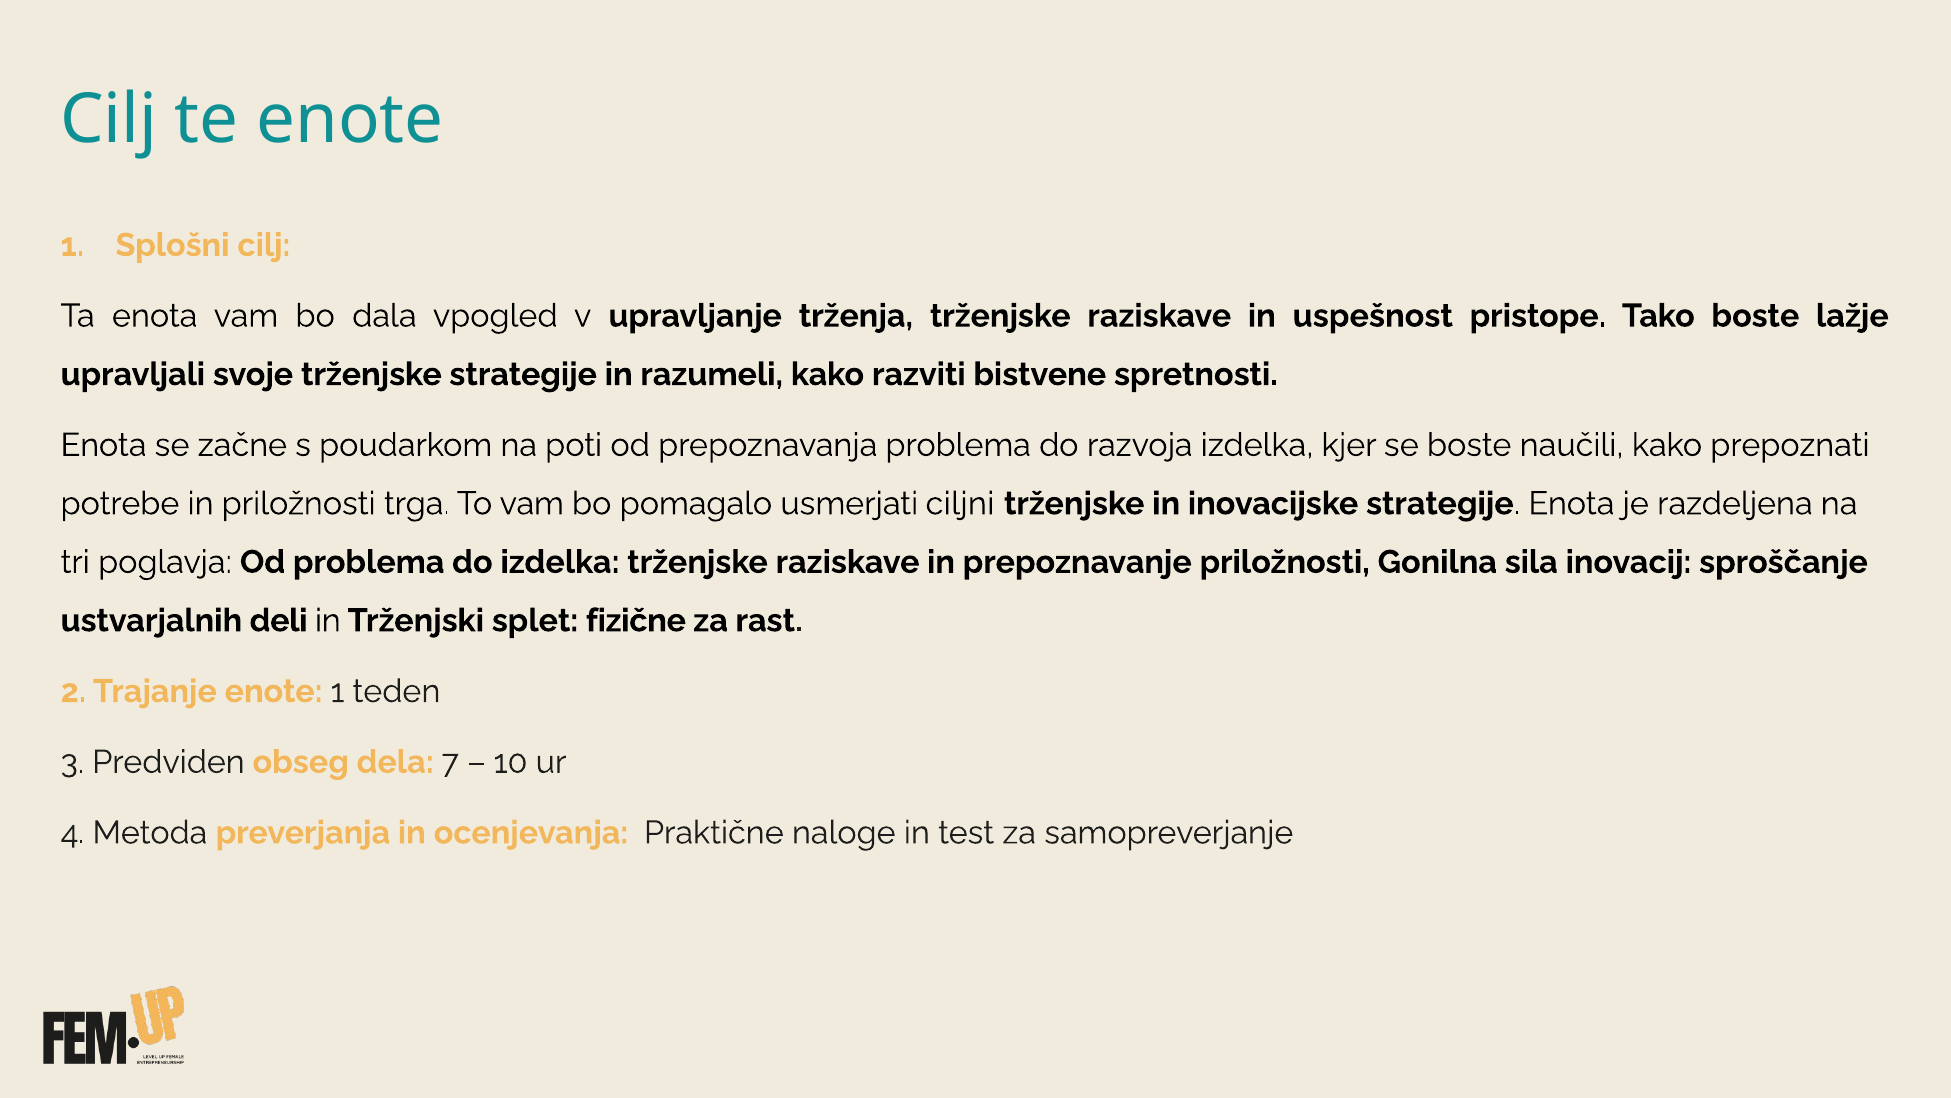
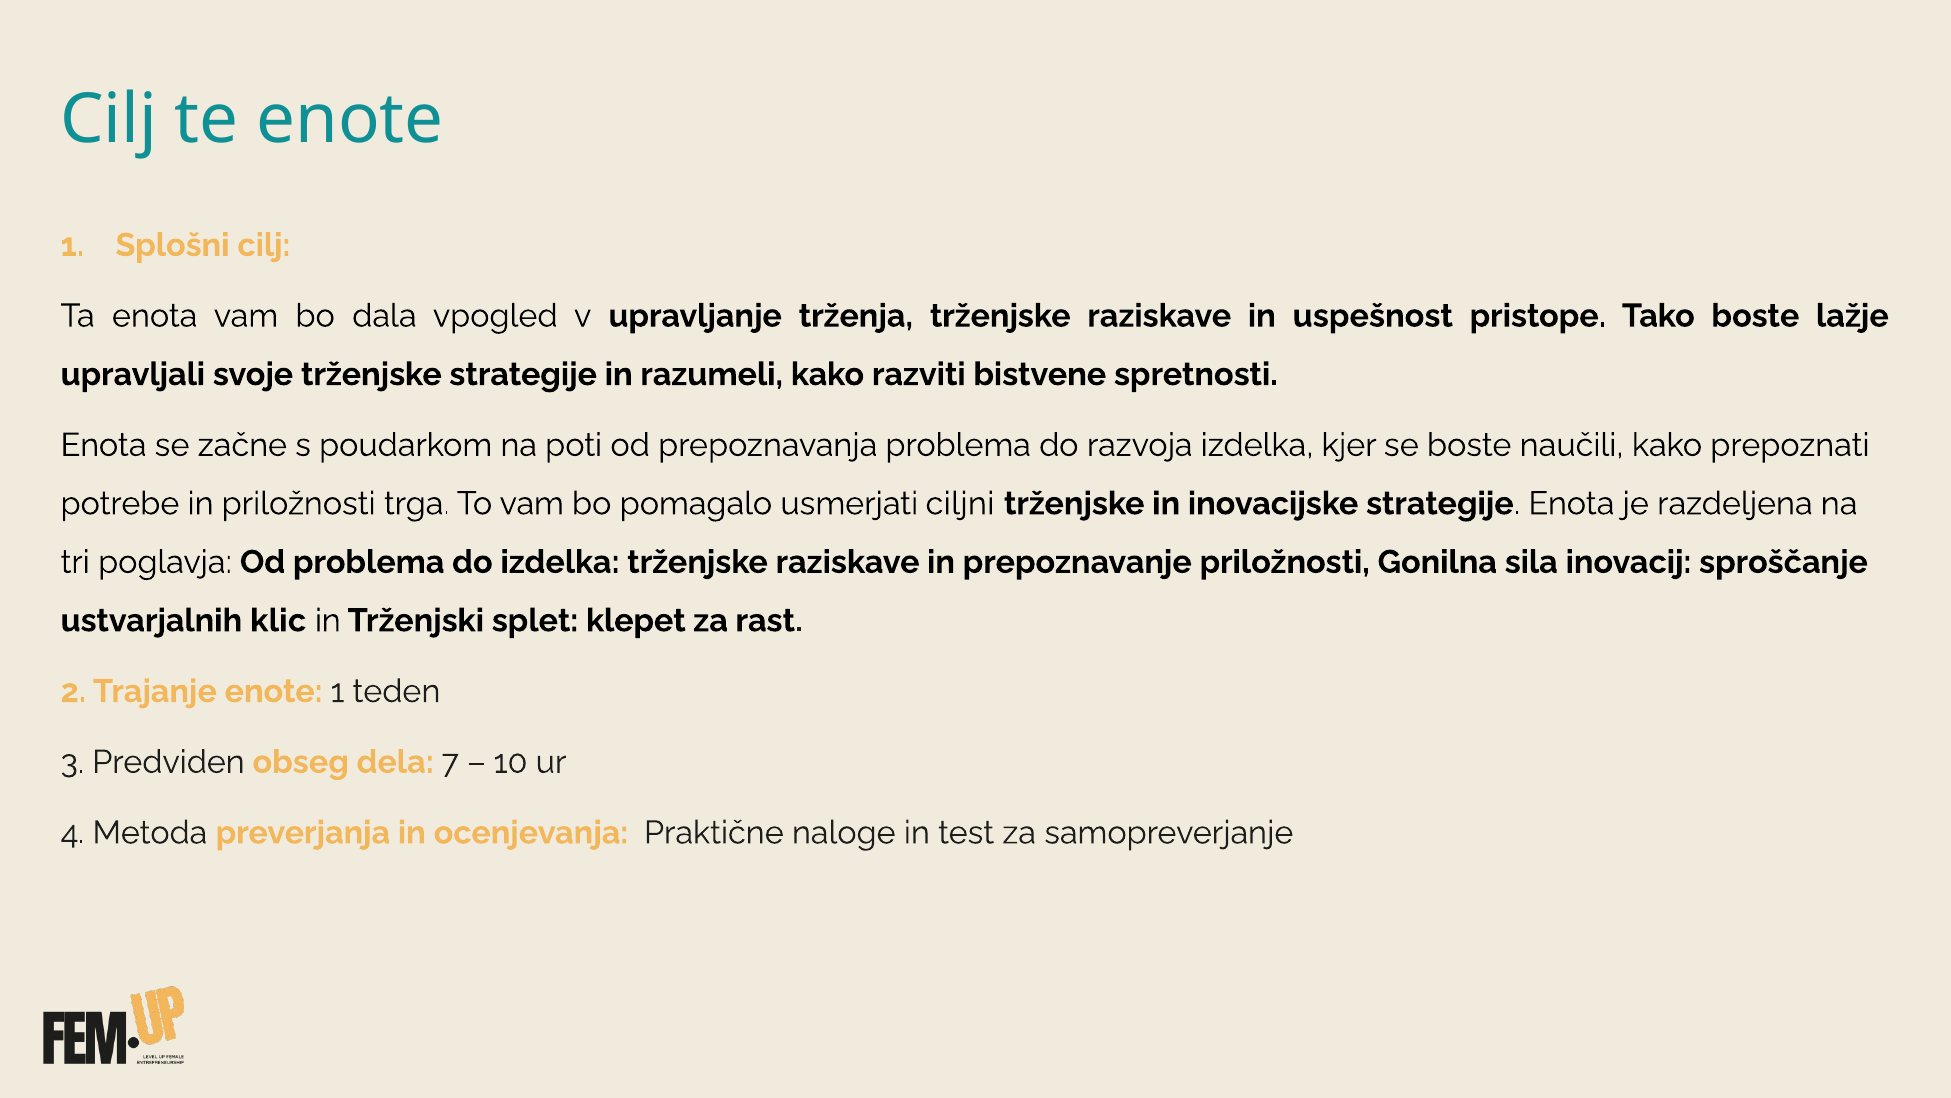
deli: deli -> klic (278, 620)
fizične: fizične -> klepet (636, 620)
